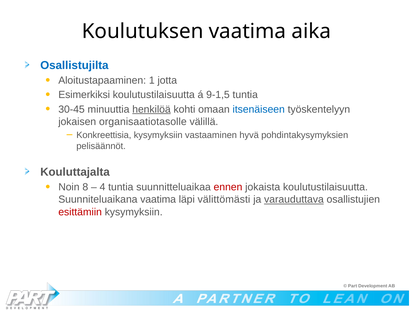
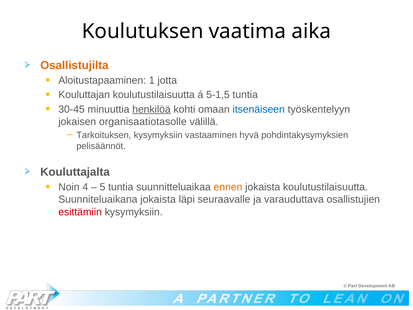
Osallistujilta colour: blue -> orange (74, 65)
Esimerkiksi: Esimerkiksi -> Kouluttajan (84, 95)
9-1,5: 9-1,5 -> 5-1,5 (218, 95)
Konkreettisia: Konkreettisia -> Tarkoituksen (104, 135)
8: 8 -> 4 (85, 187)
4: 4 -> 5 (102, 187)
ennen colour: red -> orange (228, 187)
Suunniteluaikana vaatima: vaatima -> jokaista (158, 199)
välittömästi: välittömästi -> seuraavalle (224, 199)
varauduttava underline: present -> none (294, 199)
